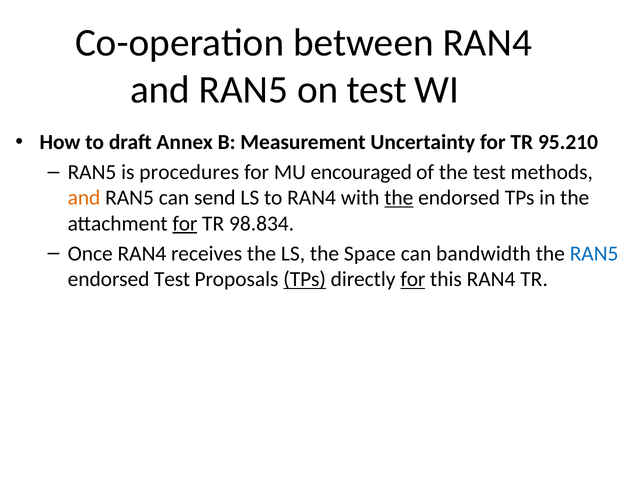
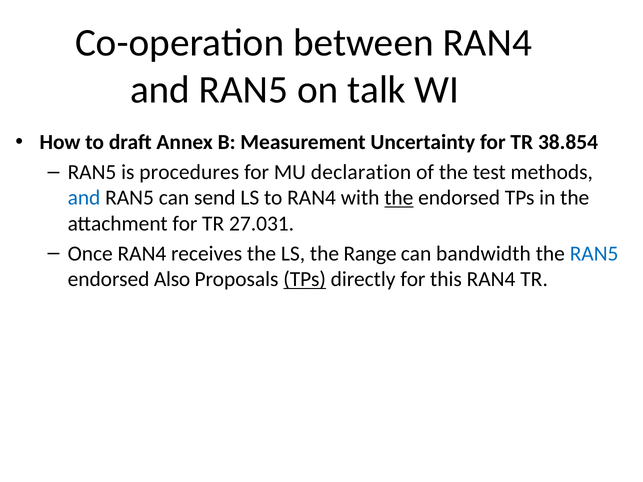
on test: test -> talk (377, 90)
95.210: 95.210 -> 38.854 (568, 142)
encouraged: encouraged -> declaration (361, 172)
and colour: orange -> blue (84, 198)
for underline: present -> none (185, 224)
98.834: 98.834 -> 27.031 (262, 224)
Space: Space -> Range (370, 254)
endorsed Test: Test -> Also (172, 279)
for underline: present -> none (413, 279)
